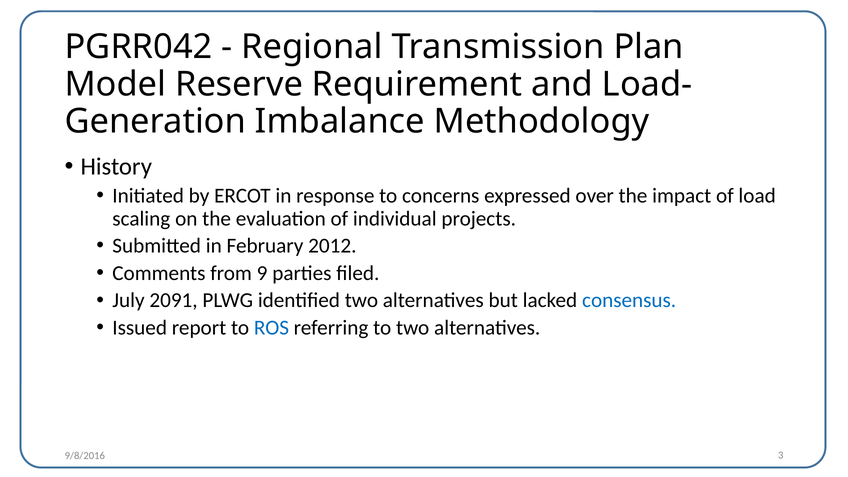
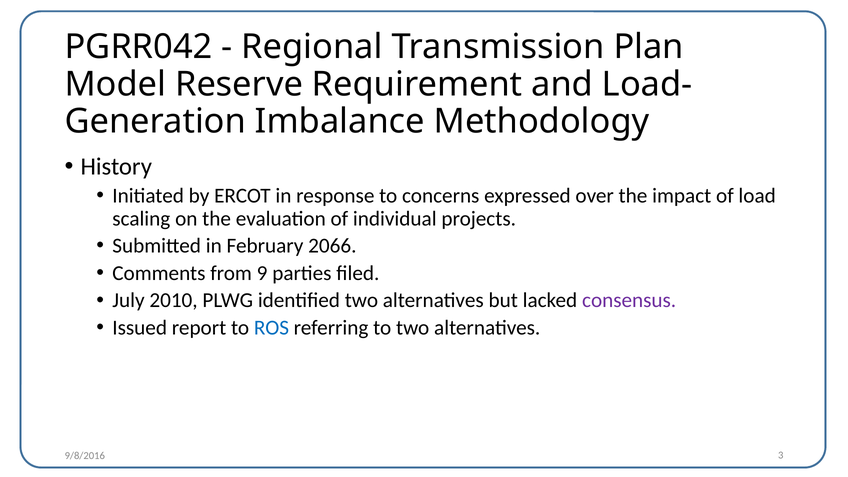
2012: 2012 -> 2066 (332, 246)
2091: 2091 -> 2010 (174, 300)
consensus colour: blue -> purple (629, 300)
